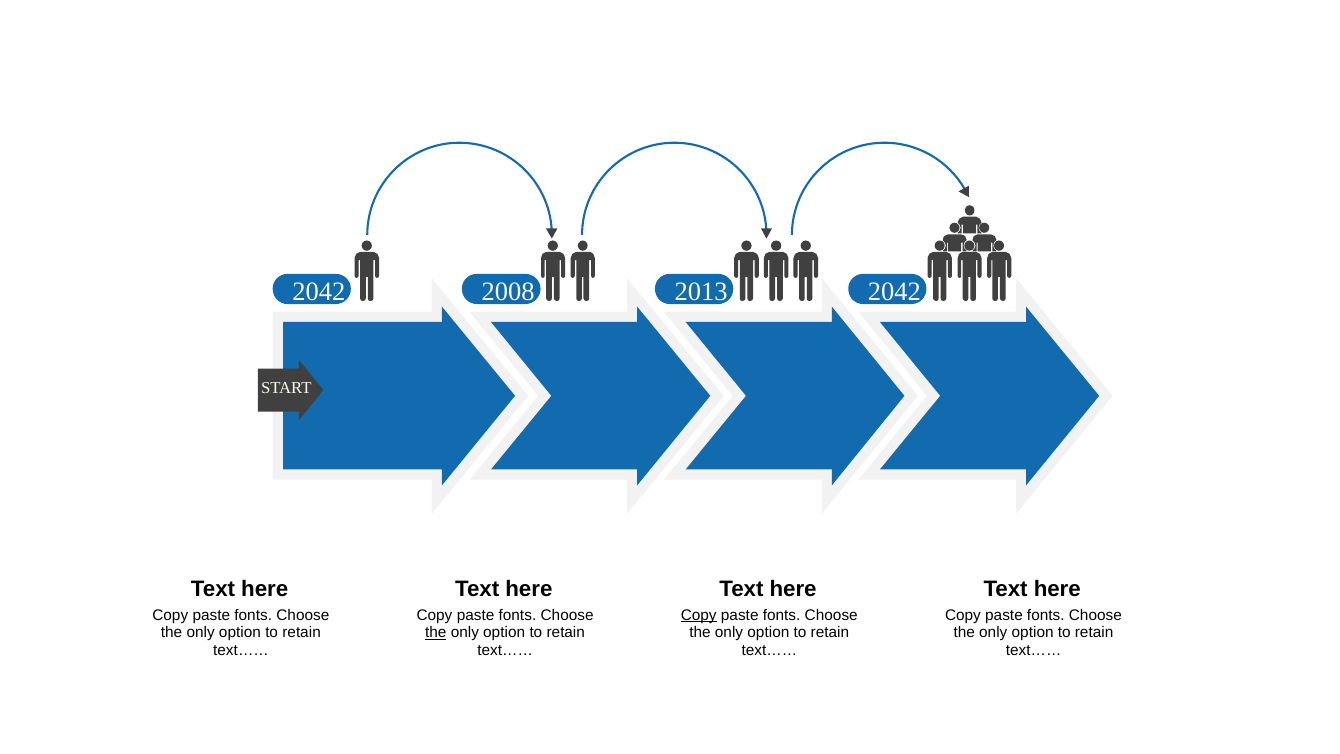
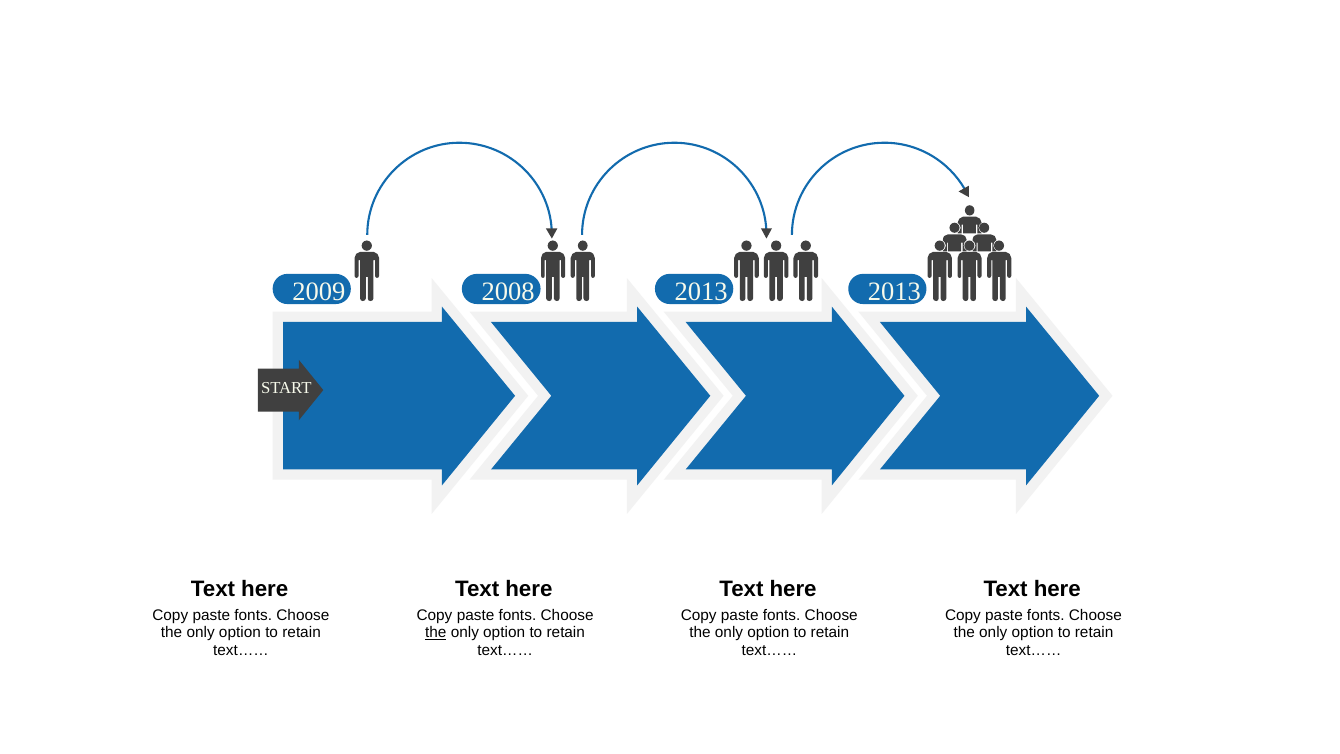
2042: 2042 -> 2009 (319, 292)
2013 2042: 2042 -> 2013 (894, 292)
Copy underline: present -> none (699, 615)
